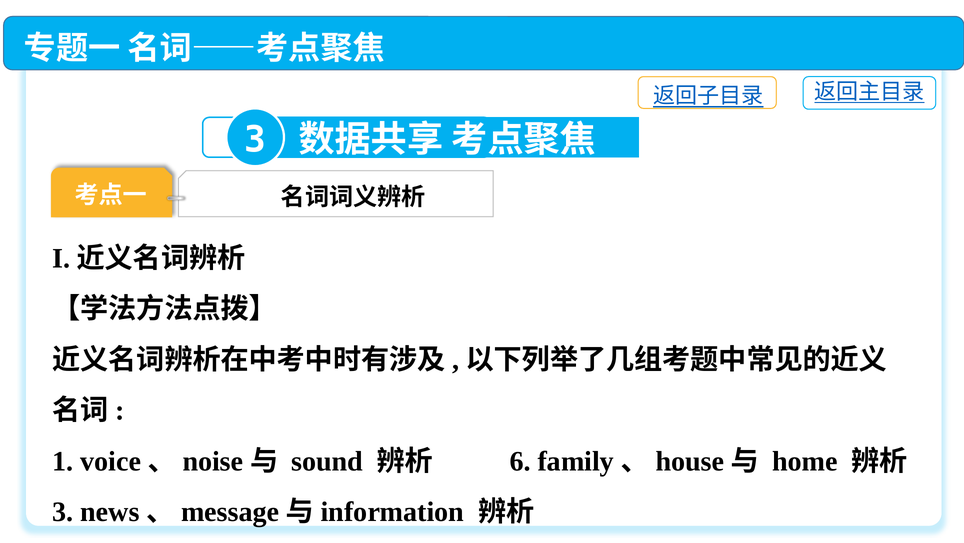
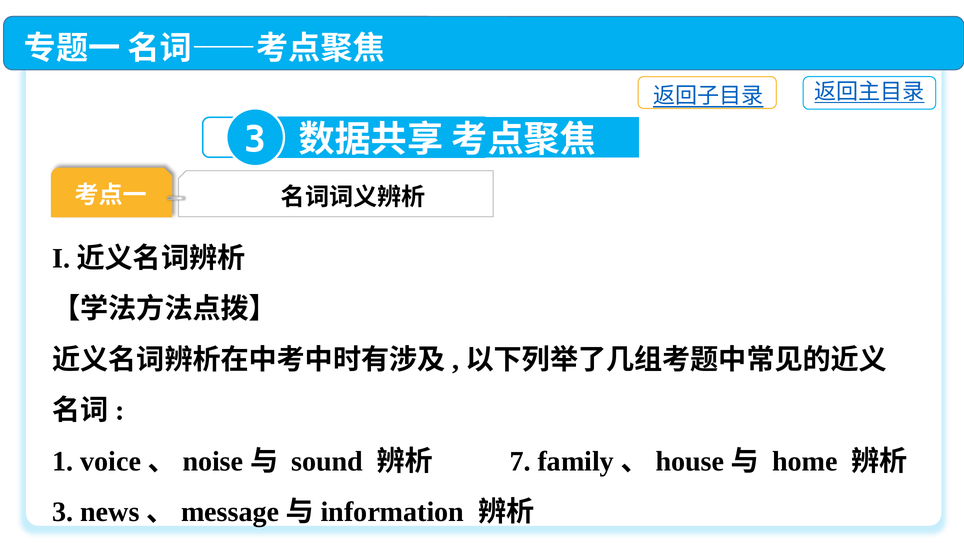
6: 6 -> 7 (520, 461)
